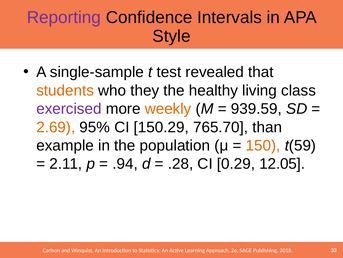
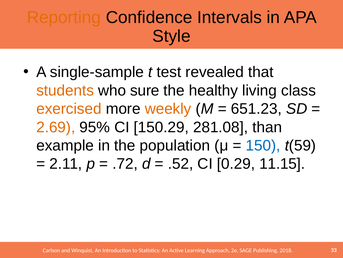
Reporting colour: purple -> orange (64, 17)
they: they -> sure (145, 90)
exercised colour: purple -> orange (69, 109)
939.59: 939.59 -> 651.23 (256, 109)
765.70: 765.70 -> 281.08 (221, 127)
150 colour: orange -> blue (263, 145)
.94: .94 -> .72 (125, 163)
.28: .28 -> .52 (181, 163)
12.05: 12.05 -> 11.15 (282, 163)
